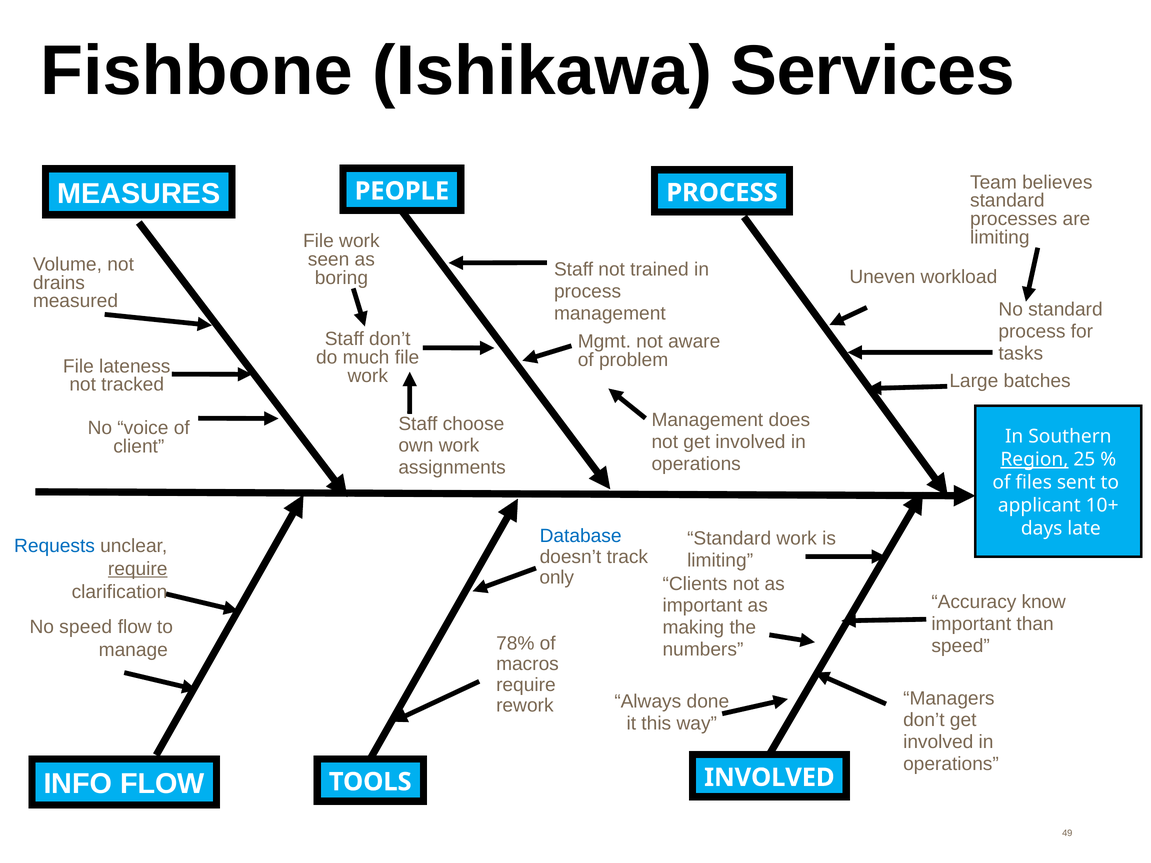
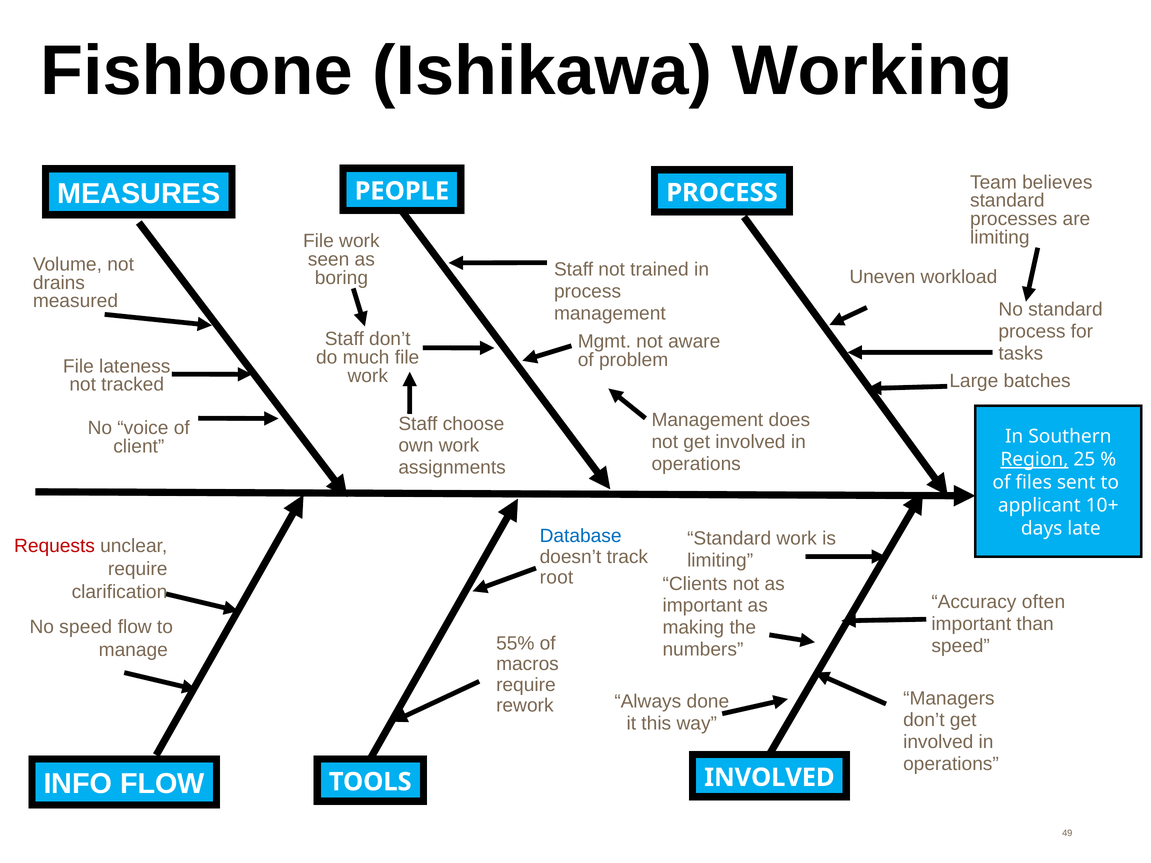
Services: Services -> Working (872, 71)
Requests colour: blue -> red (55, 546)
require underline: present -> none (138, 569)
only: only -> root (557, 578)
know: know -> often (1044, 602)
78%: 78% -> 55% (515, 644)
